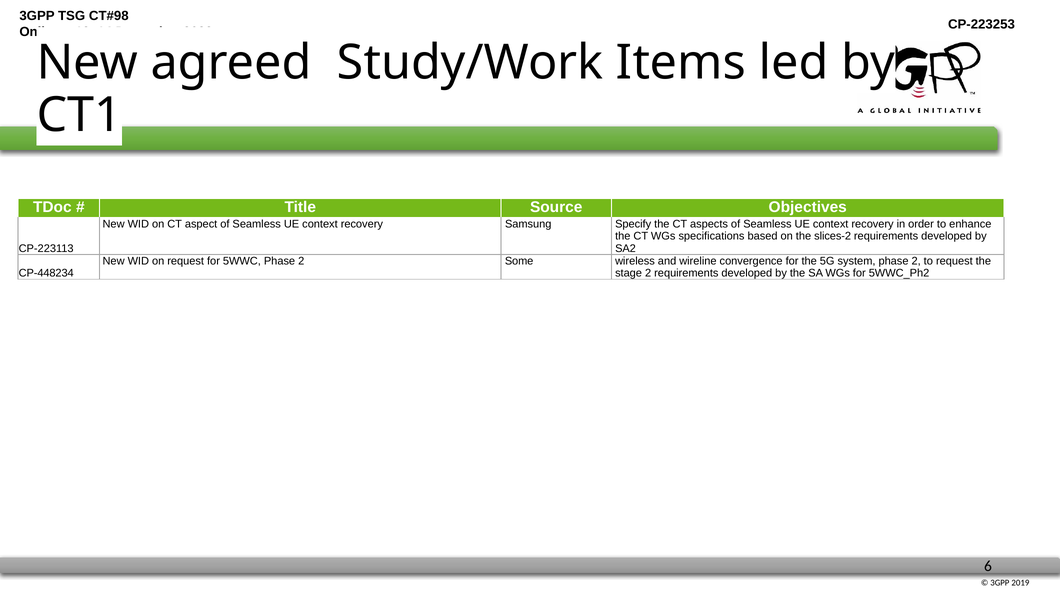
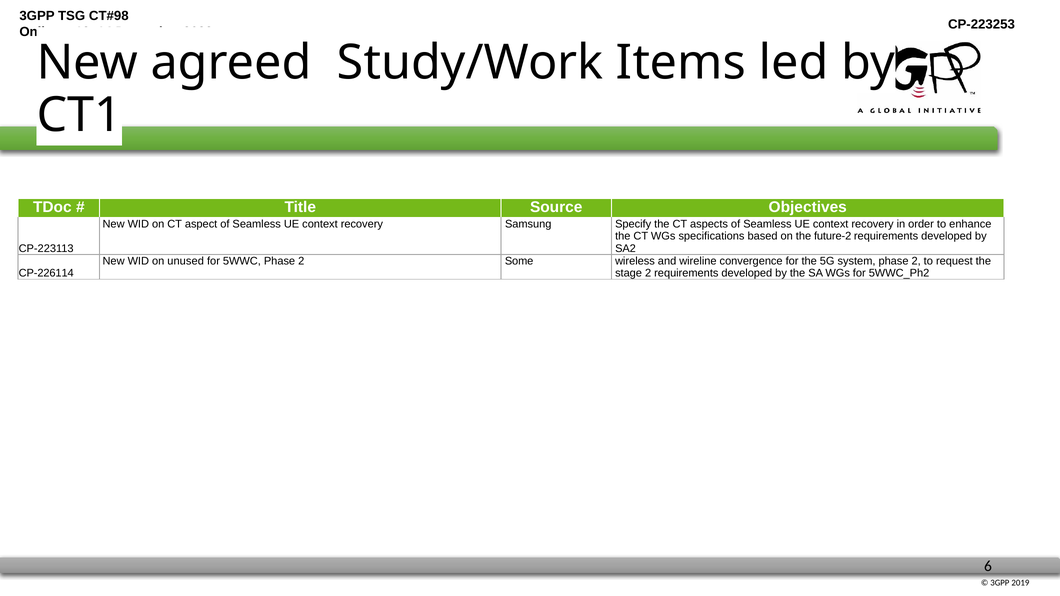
slices-2: slices-2 -> future-2 (833, 236)
on request: request -> unused (186, 261)
CP-448234: CP-448234 -> CP-226114 (46, 273)
